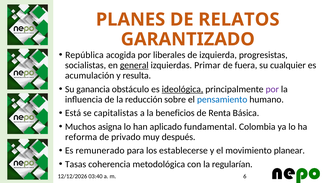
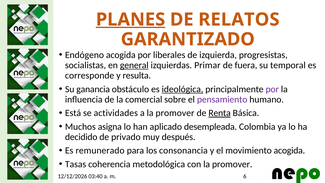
PLANES underline: none -> present (131, 20)
República: República -> Endógeno (84, 55)
cualquier: cualquier -> temporal (288, 65)
acumulación: acumulación -> corresponde (90, 75)
reducción: reducción -> comercial (144, 99)
pensamiento colour: blue -> purple (222, 99)
capitalistas: capitalistas -> actividades (116, 113)
a la beneficios: beneficios -> promover (175, 113)
Renta underline: none -> present (220, 113)
fundamental: fundamental -> desempleada (211, 127)
reforma: reforma -> decidido (81, 137)
establecerse: establecerse -> consonancia (183, 150)
movimiento planear: planear -> acogida (289, 150)
con la regularían: regularían -> promover (232, 164)
